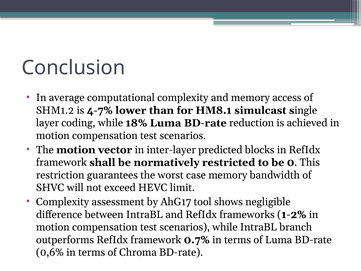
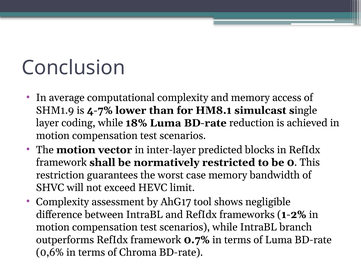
SHM1.2: SHM1.2 -> SHM1.9 (55, 110)
